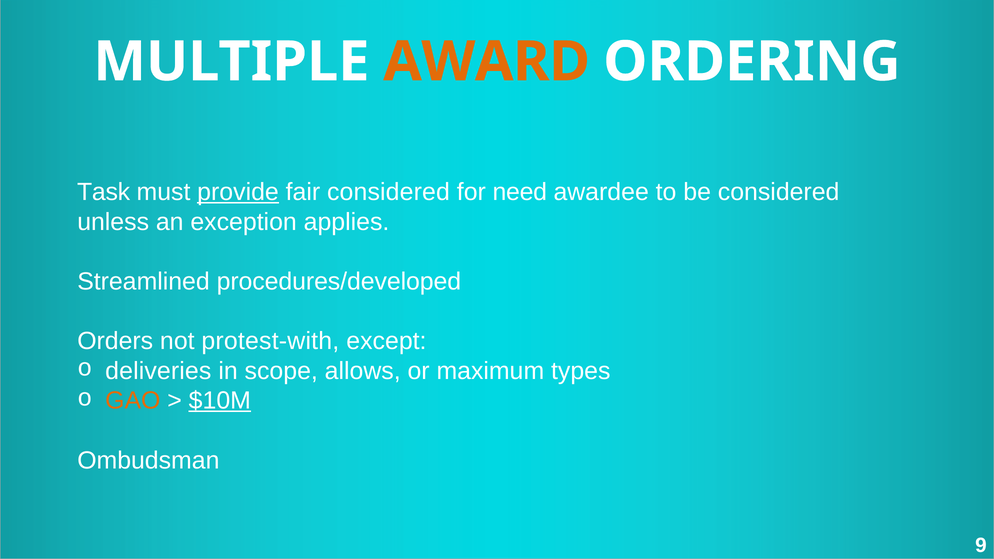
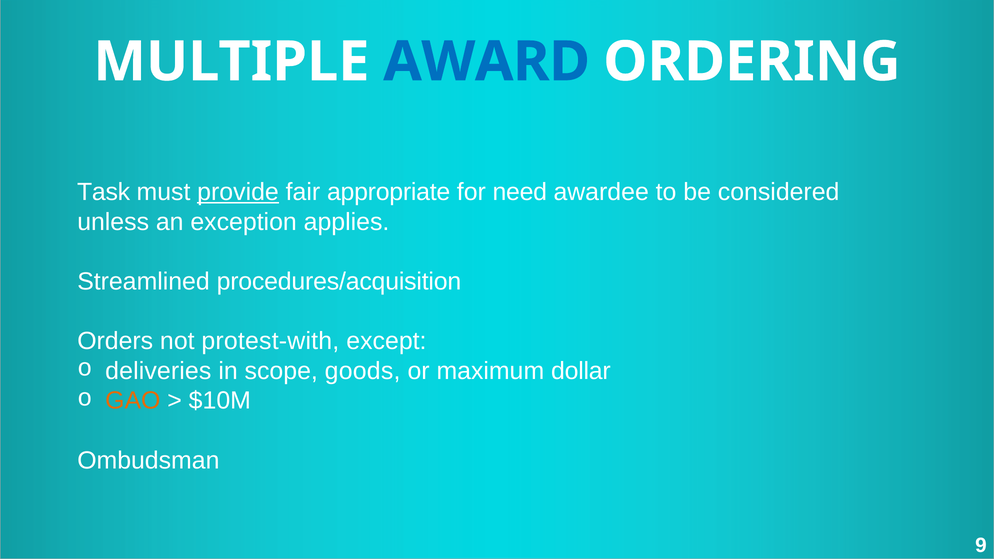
AWARD colour: orange -> blue (487, 62)
fair considered: considered -> appropriate (389, 192)
procedures/developed: procedures/developed -> procedures/acquisition (339, 282)
allows: allows -> goods (363, 371)
types: types -> dollar (581, 371)
$10M underline: present -> none (220, 401)
